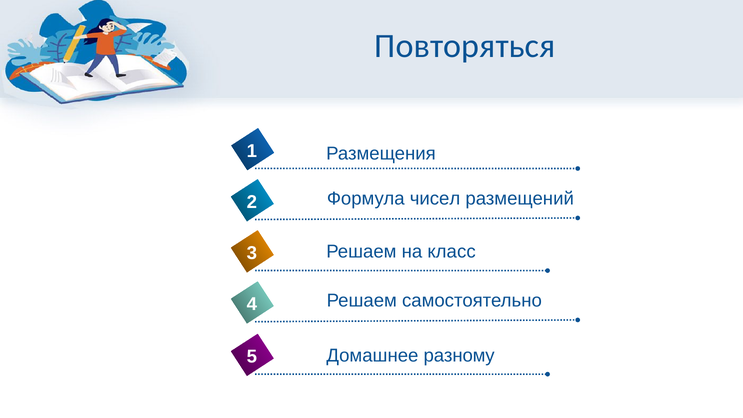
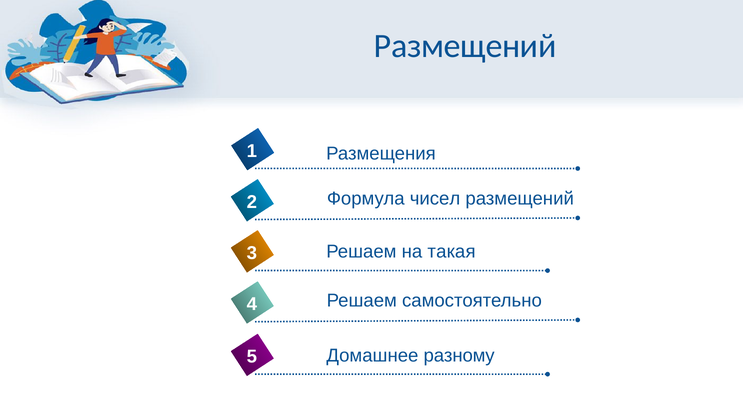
Повторяться: Повторяться -> Размещений (465, 46)
класс: класс -> такая (452, 251)
